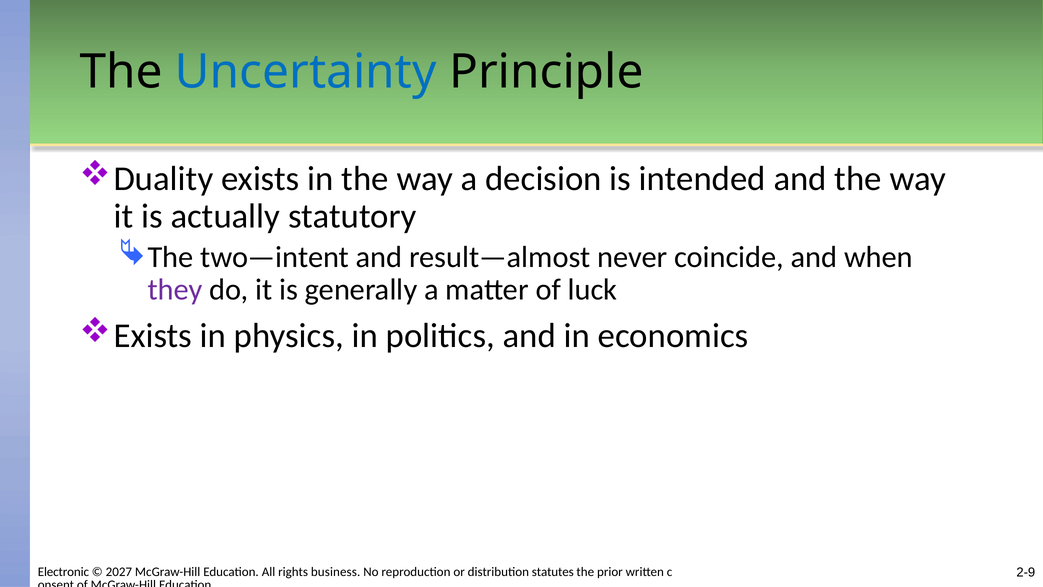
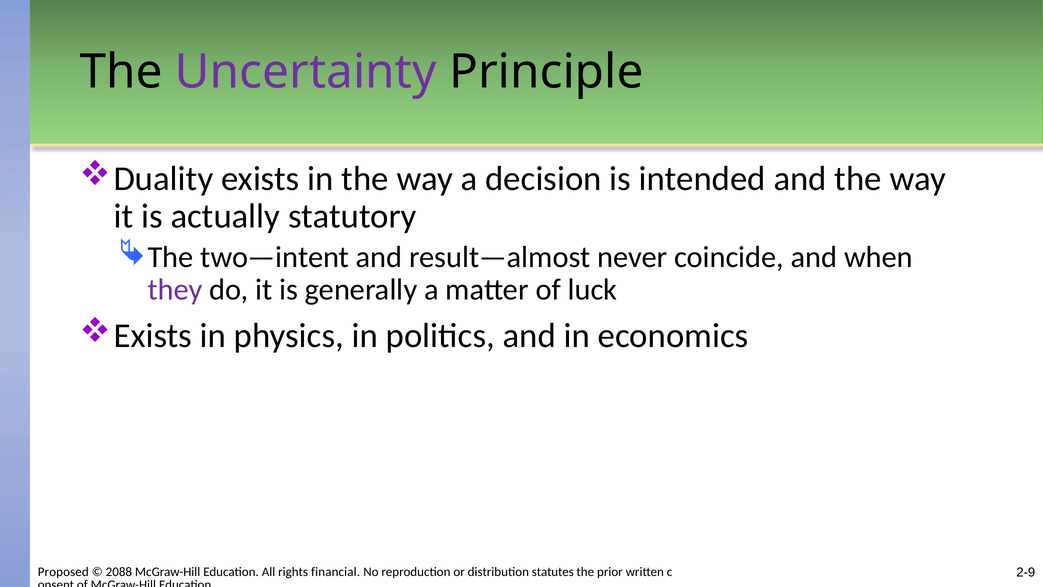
Uncertainty colour: blue -> purple (306, 72)
Electronic: Electronic -> Proposed (63, 572)
2027: 2027 -> 2088 (119, 572)
business: business -> financial (336, 572)
